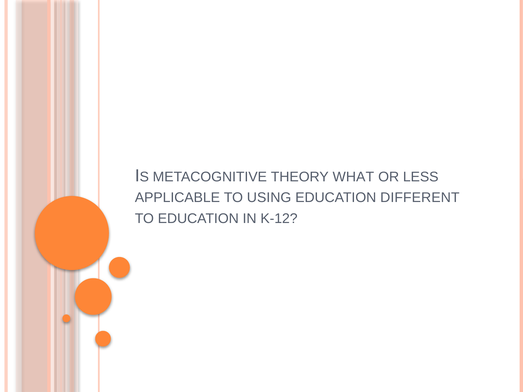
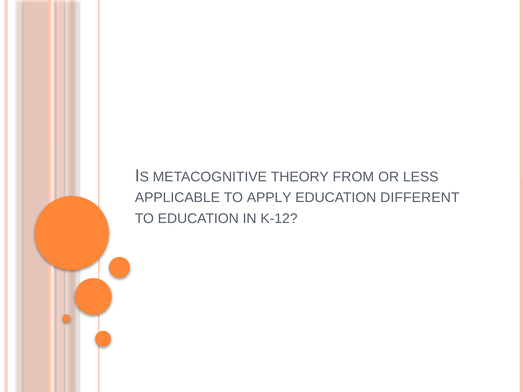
WHAT: WHAT -> FROM (353, 177)
USING: USING -> APPLY (269, 198)
